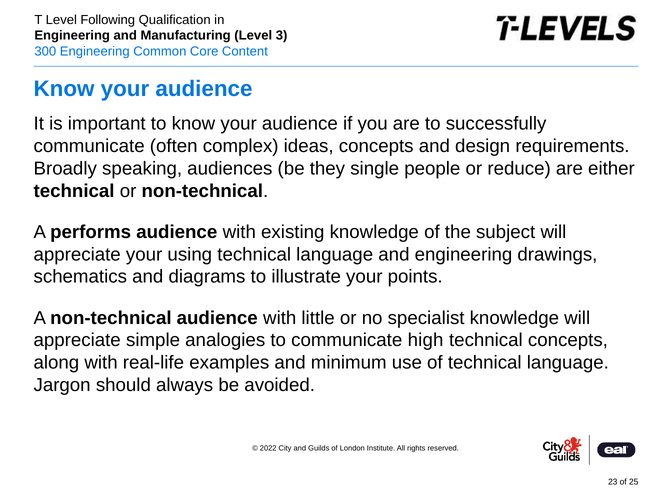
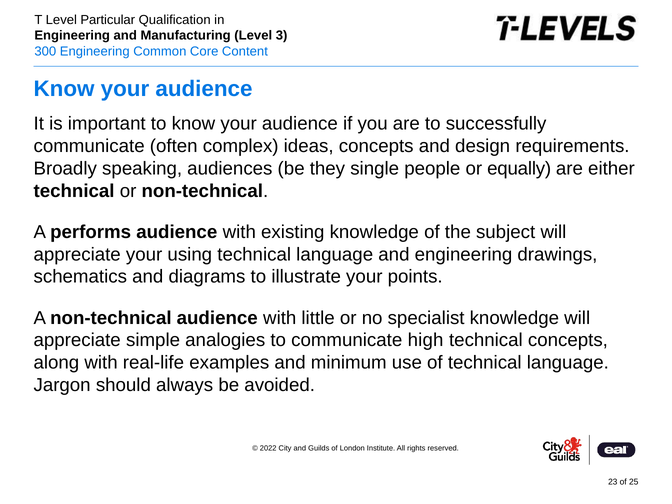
Following: Following -> Particular (108, 20)
reduce: reduce -> equally (519, 168)
